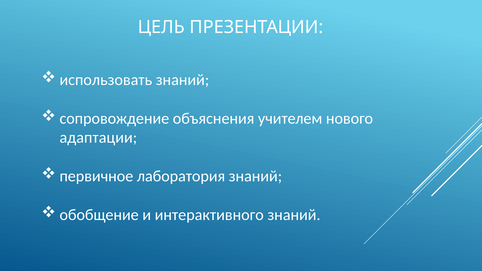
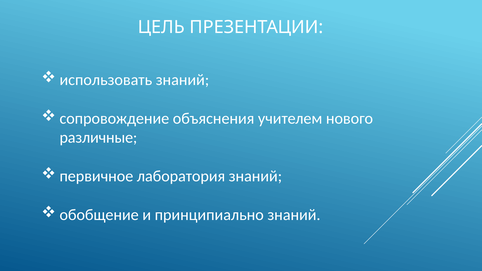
адаптации: адаптации -> различные (98, 138)
интерактивного: интерактивного -> принципиально (209, 215)
